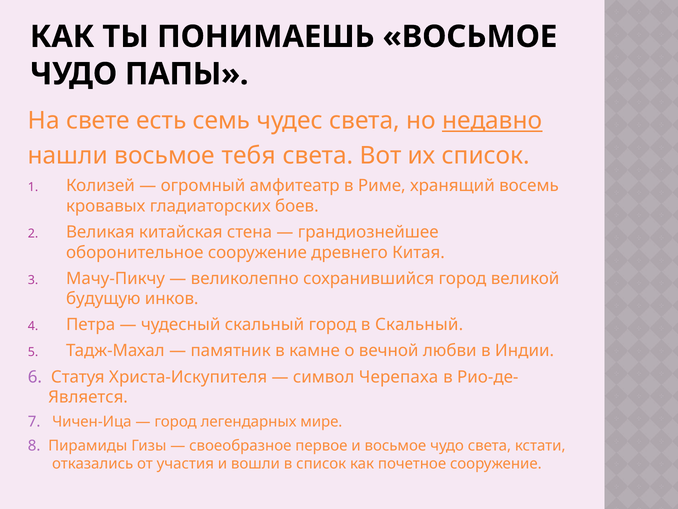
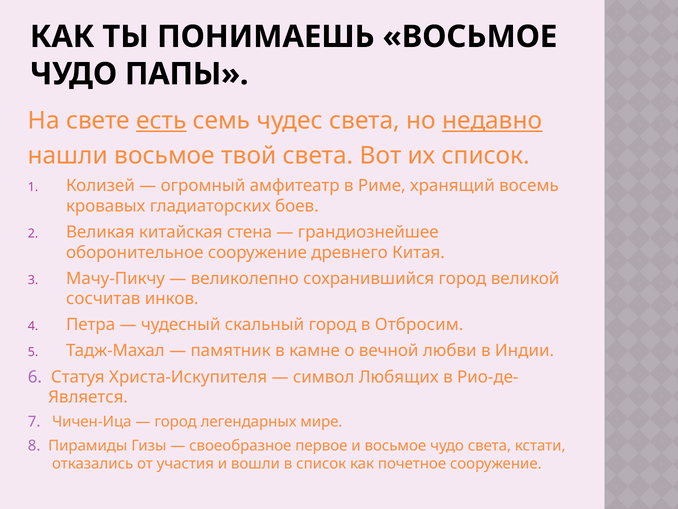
есть underline: none -> present (161, 120)
тебя: тебя -> твой (249, 156)
будущую: будущую -> сосчитав (103, 299)
в Скальный: Скальный -> Отбросим (419, 325)
Черепаха: Черепаха -> Любящих (399, 377)
